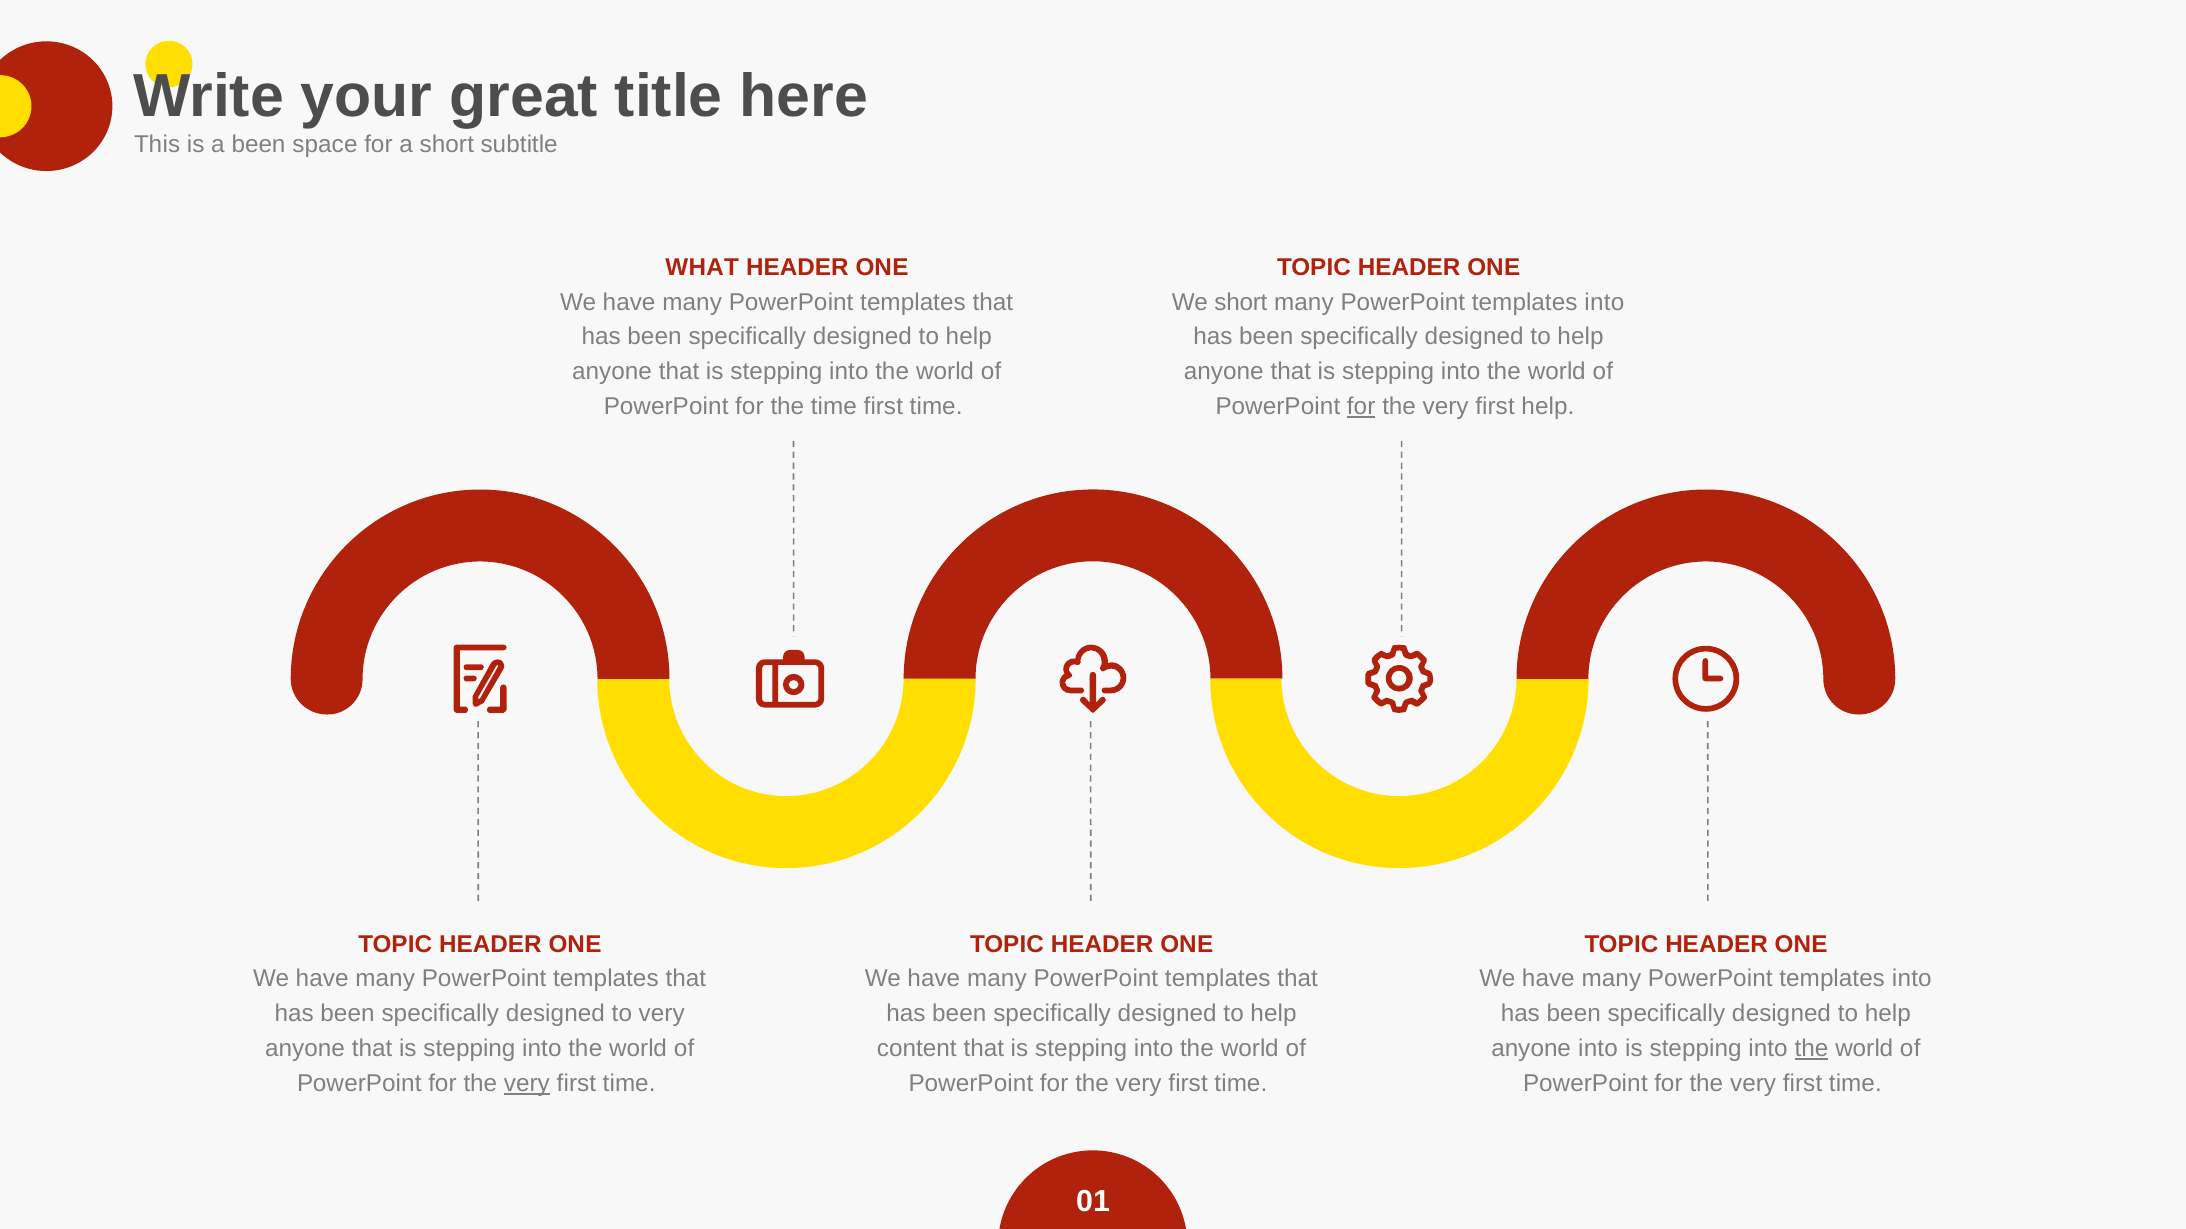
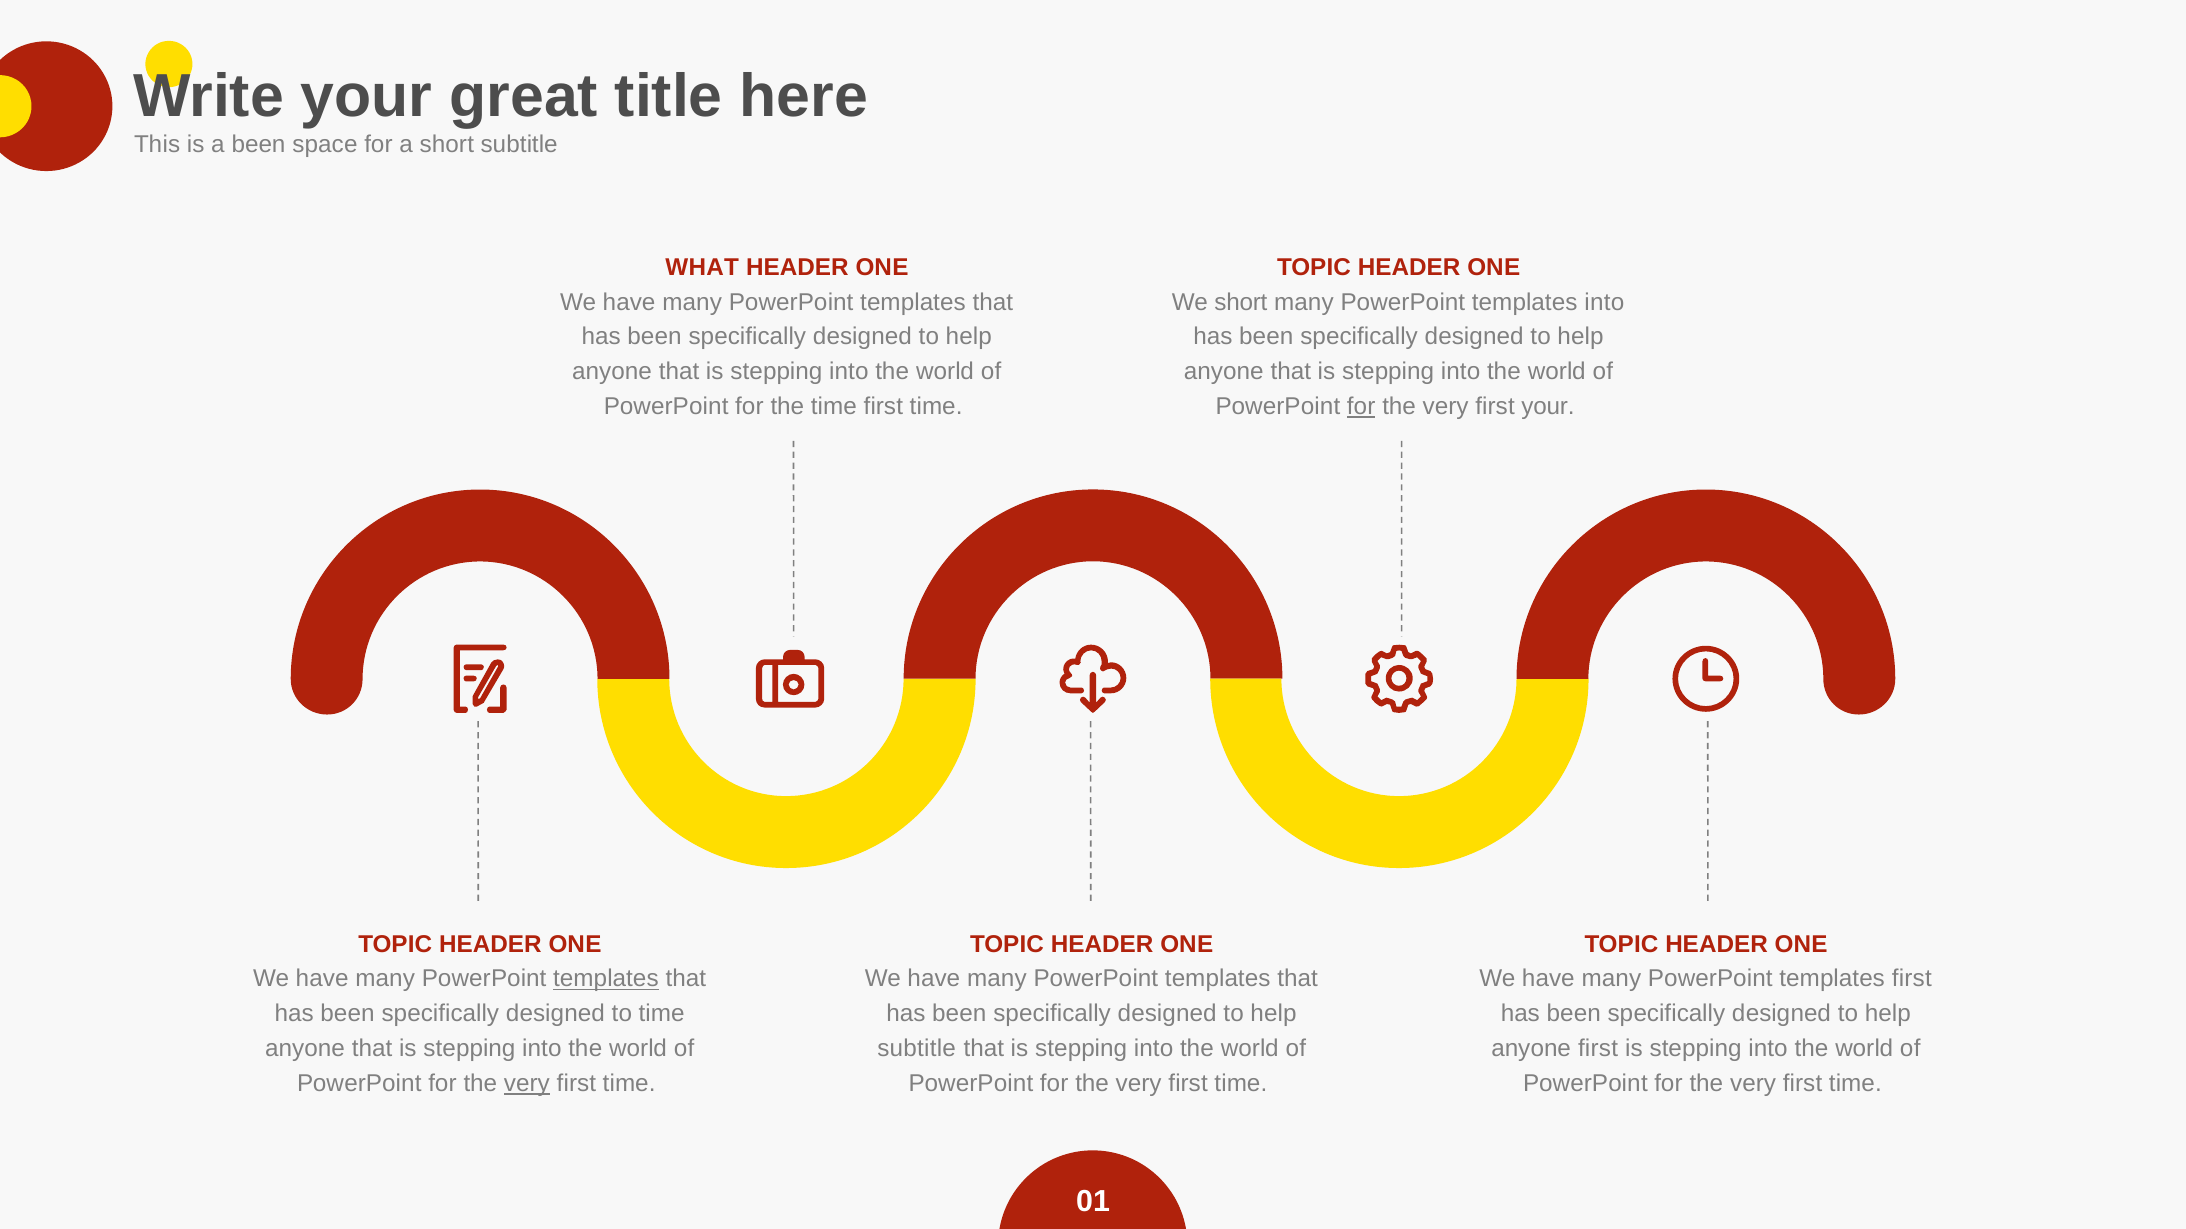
first help: help -> your (1548, 407)
templates underline: none -> present (606, 979)
into: into -> first (1912, 979)
to very: very -> time (662, 1014)
content: content -> subtitle (917, 1049)
anyone into: into -> first (1598, 1049)
the underline: present -> none (1811, 1049)
